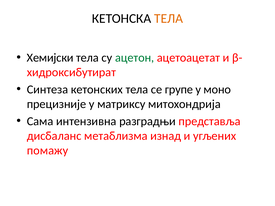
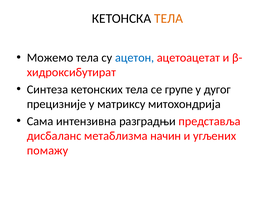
Хемијски: Хемијски -> Можемо (50, 58)
ацетон colour: green -> blue (135, 58)
моно: моно -> дугог (217, 90)
изнад: изнад -> начин (166, 136)
